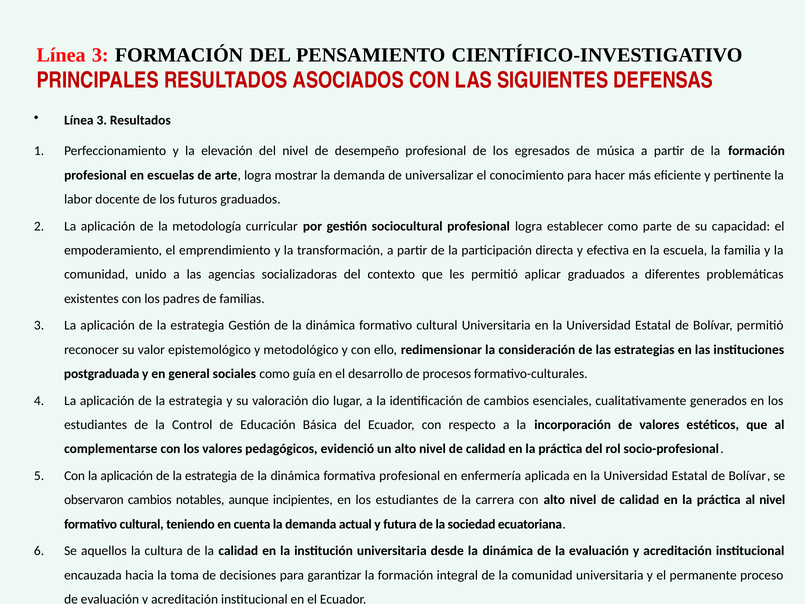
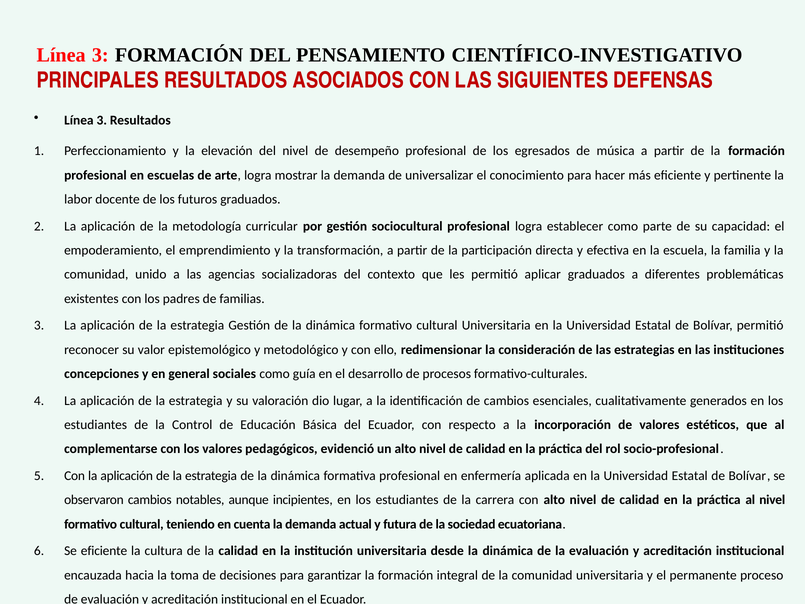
postgraduada: postgraduada -> concepciones (102, 374)
Se aquellos: aquellos -> eficiente (104, 551)
